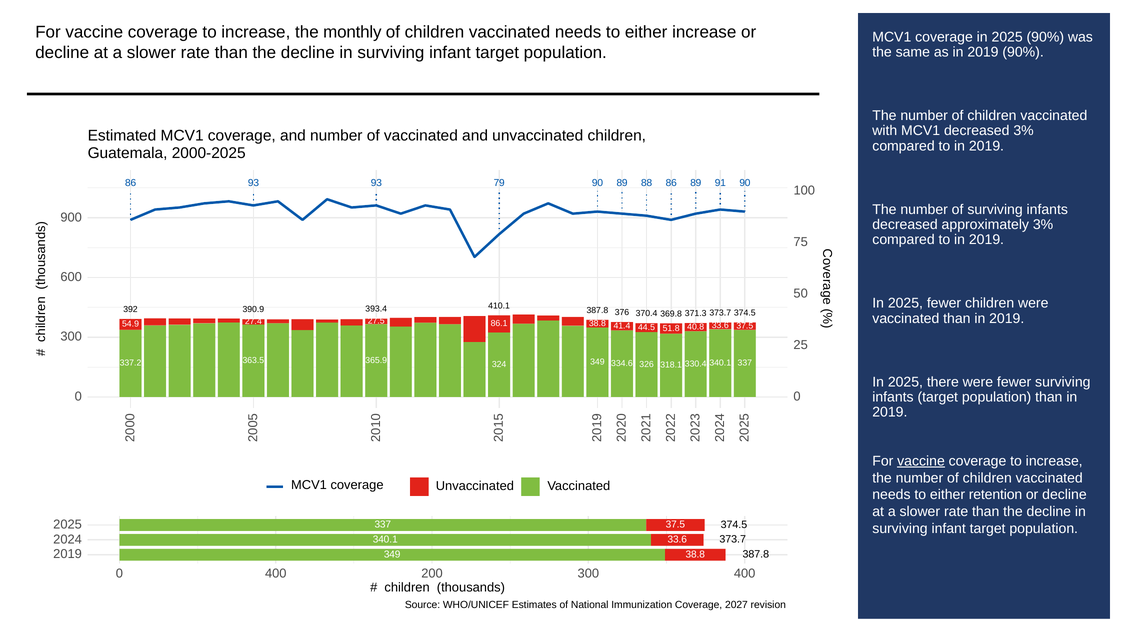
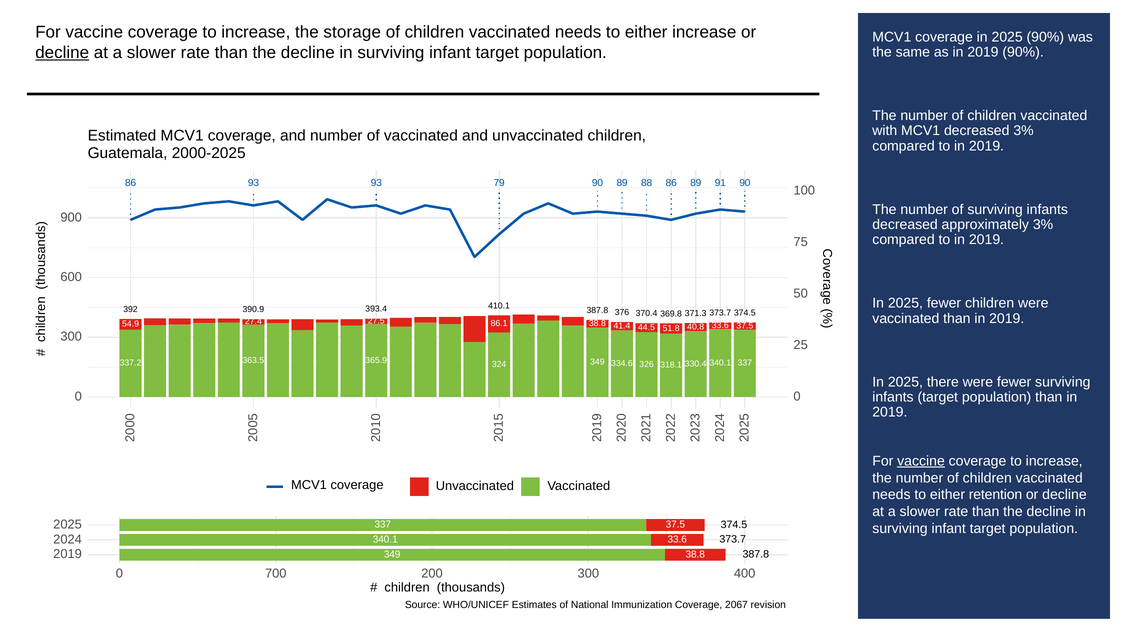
monthly: monthly -> storage (352, 32)
decline underline: none -> present (62, 53)
0 400: 400 -> 700 (276, 574)
2027: 2027 -> 2067 (736, 605)
